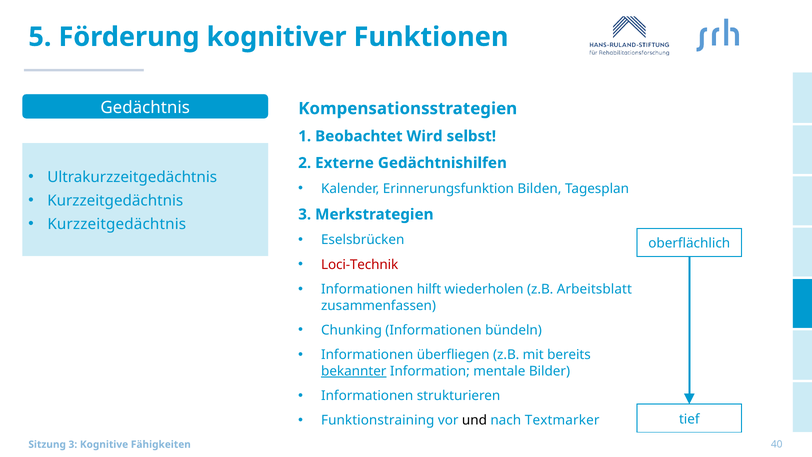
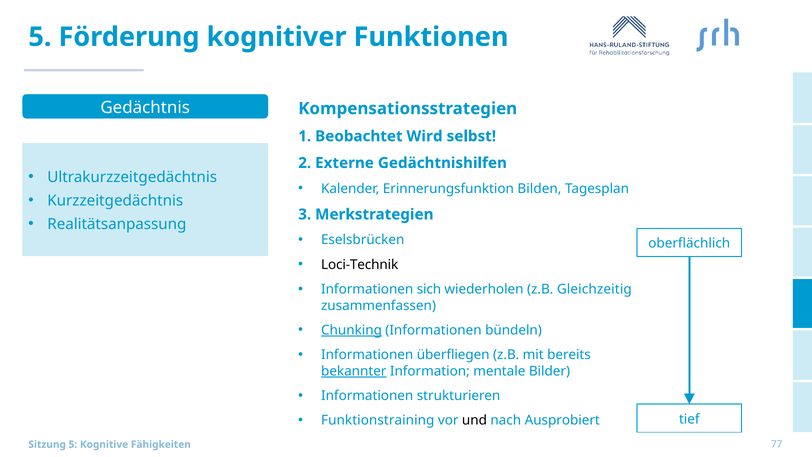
Kurzzeitgedächtnis: Kurzzeitgedächtnis -> Realitätsanpassung (117, 224)
Loci-Technik colour: red -> black (360, 265)
hilft: hilft -> sich (429, 289)
Arbeitsblatt: Arbeitsblatt -> Gleichzeitig (594, 289)
Chunking underline: none -> present (352, 330)
Textmarker: Textmarker -> Ausprobiert (562, 420)
Sitzung 3: 3 -> 5 (73, 444)
40: 40 -> 77 (777, 444)
